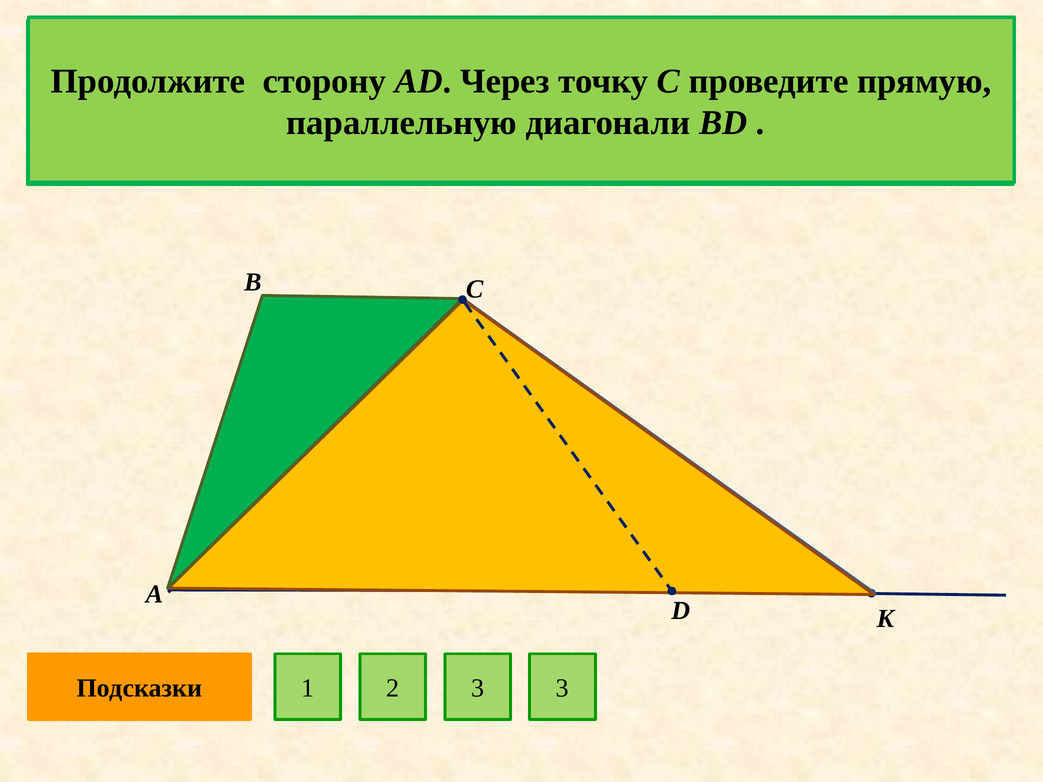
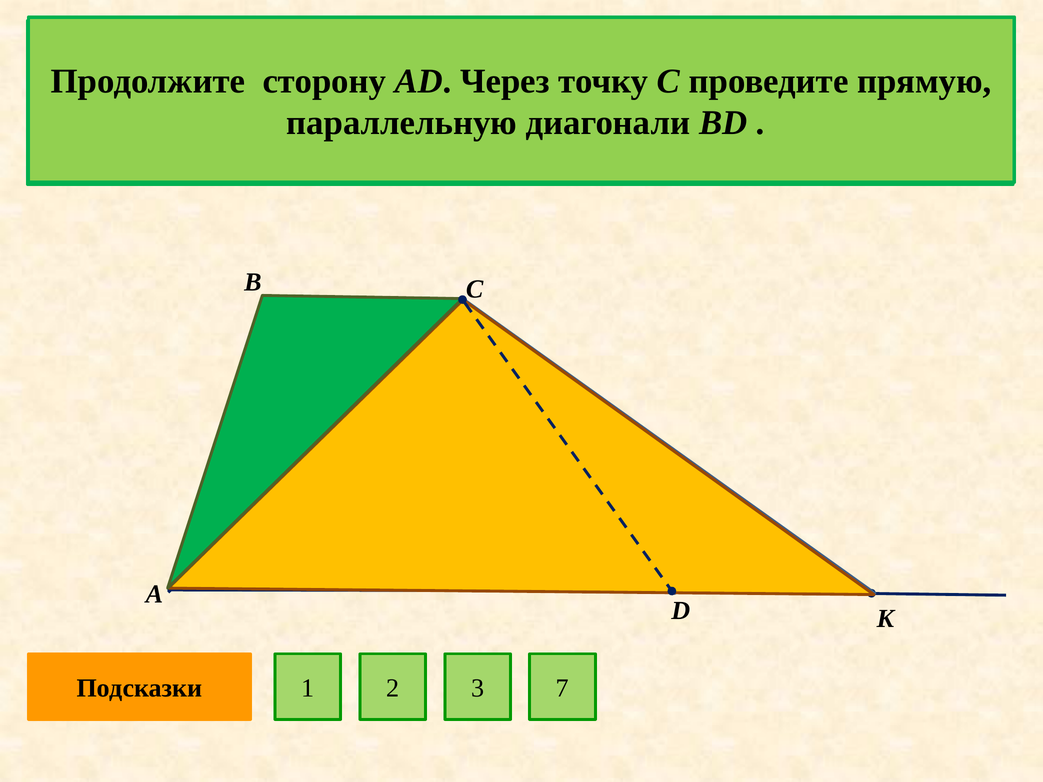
Подсказки 3: 3 -> 7 (562, 689)
